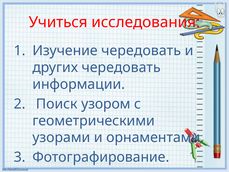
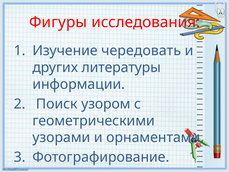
Учиться: Учиться -> Фигуры (58, 22)
других чередовать: чередовать -> литературы (121, 67)
